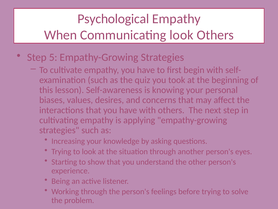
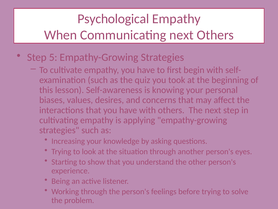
Communicating look: look -> next (181, 35)
